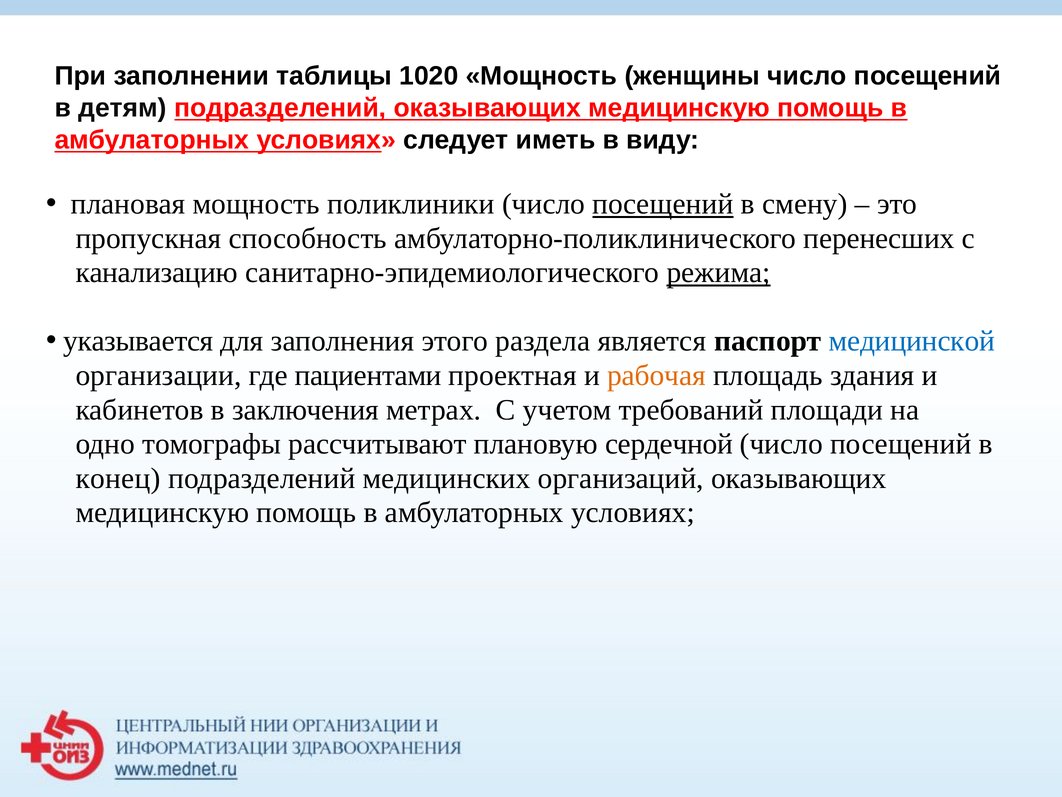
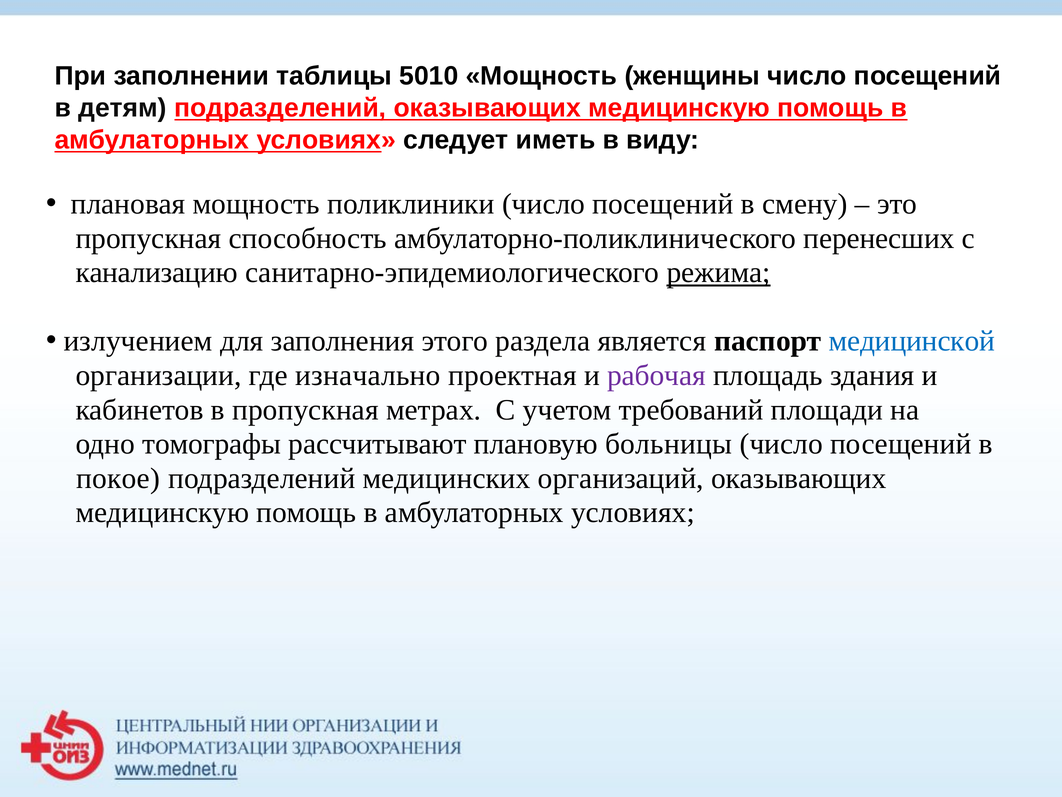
1020: 1020 -> 5010 (429, 76)
посещений underline: present -> none (663, 204)
указывается: указывается -> излучением (138, 341)
пациентами: пациентами -> изначально (368, 375)
рабочая colour: orange -> purple (656, 375)
в заключения: заключения -> пропускная (305, 409)
сердечной: сердечной -> больницы (669, 444)
конец: конец -> покое (118, 478)
